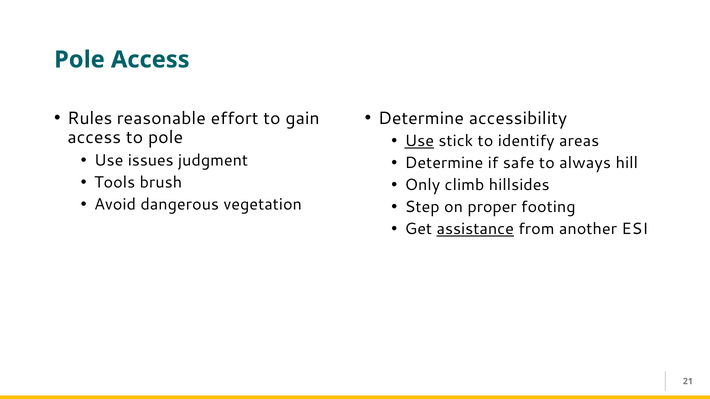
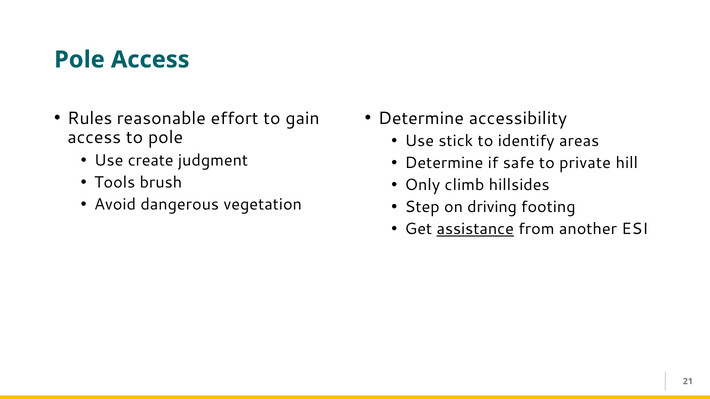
Use underline: present -> none (419, 141)
issues: issues -> create (151, 160)
always: always -> private (585, 163)
proper: proper -> driving (492, 207)
